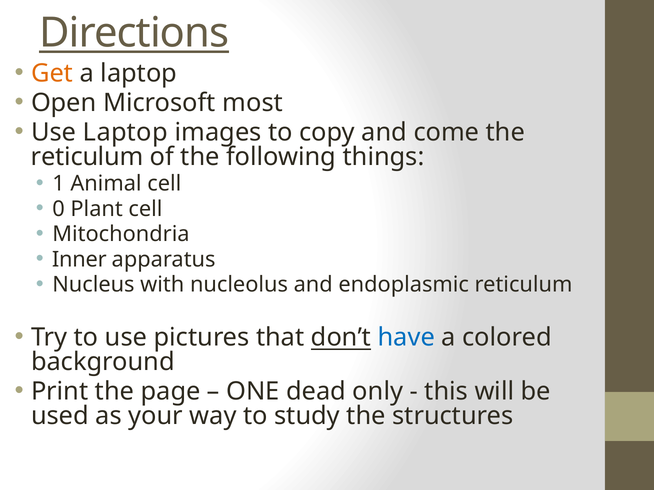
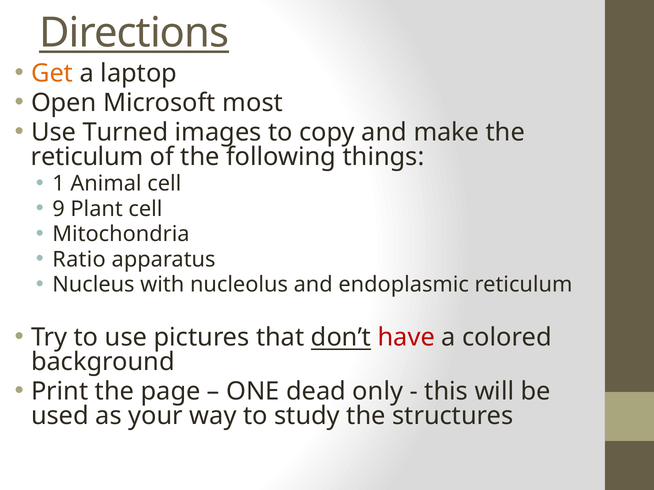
Use Laptop: Laptop -> Turned (126, 132)
come: come -> make (446, 132)
0: 0 -> 9 (59, 209)
Inner: Inner -> Ratio (79, 260)
have colour: blue -> red (406, 338)
